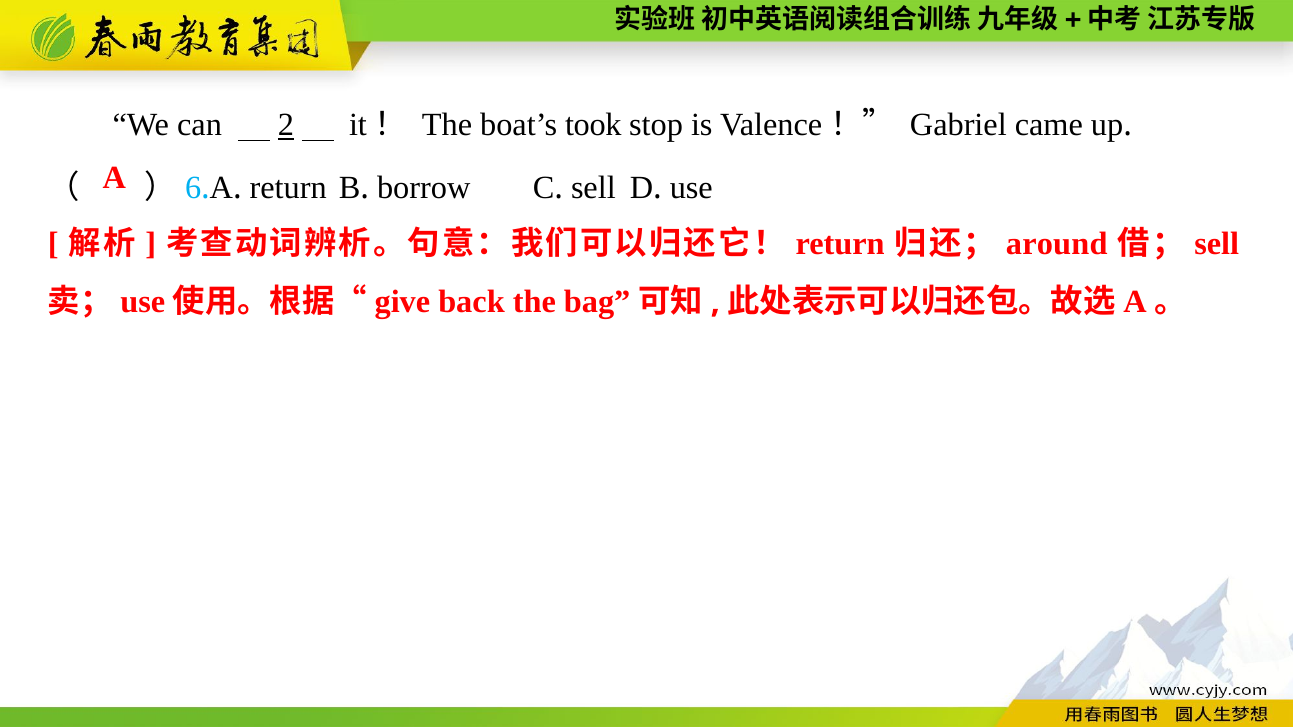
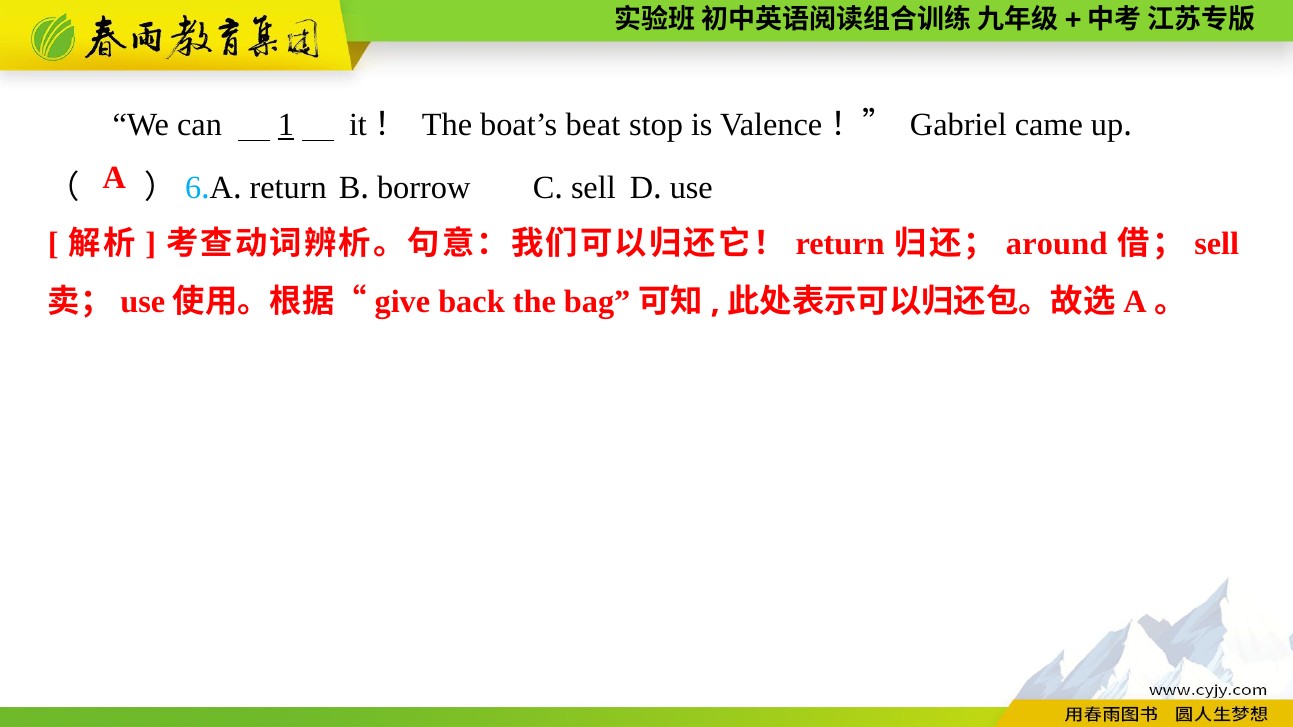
2: 2 -> 1 (286, 125)
took: took -> beat (593, 125)
